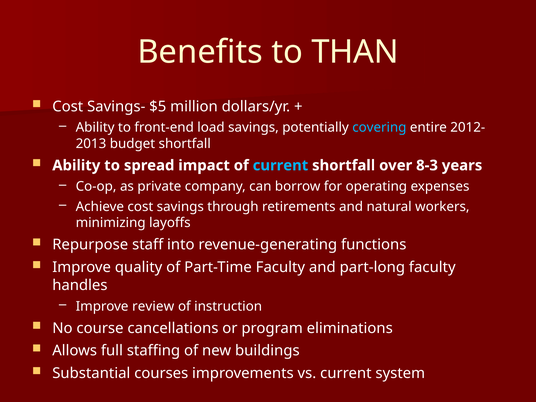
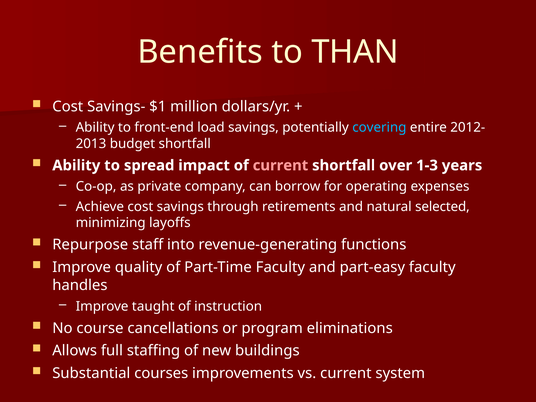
$5: $5 -> $1 (158, 106)
current colour: light blue -> pink (280, 165)
8-3: 8-3 -> 1-3 (427, 165)
workers: workers -> selected (442, 207)
part-long: part-long -> part-easy (372, 267)
review: review -> taught (153, 306)
